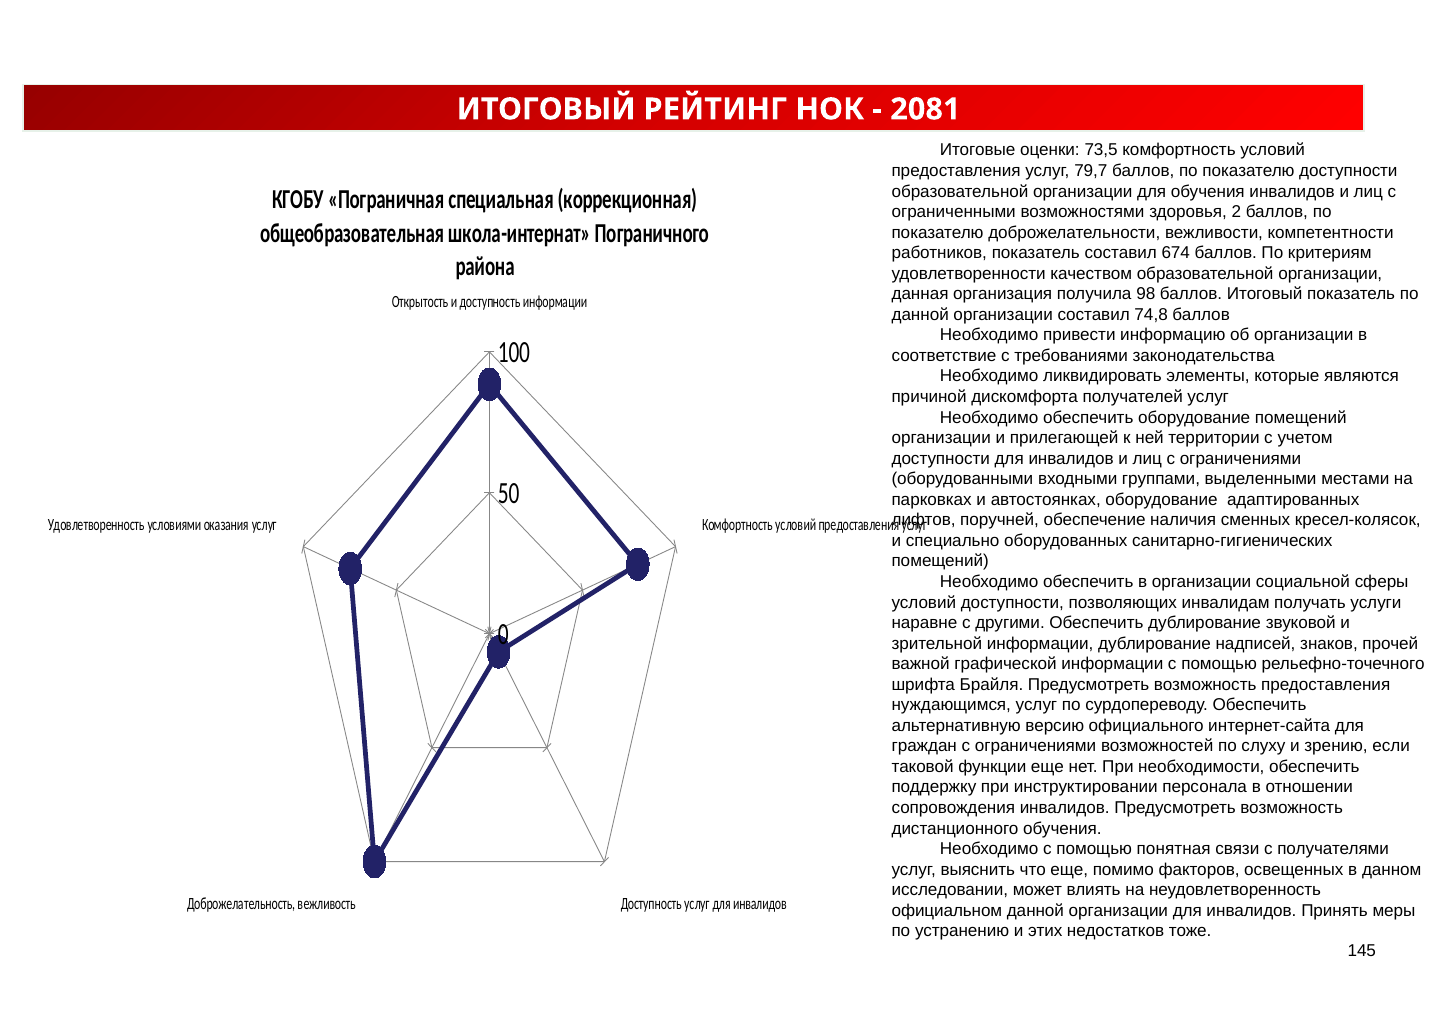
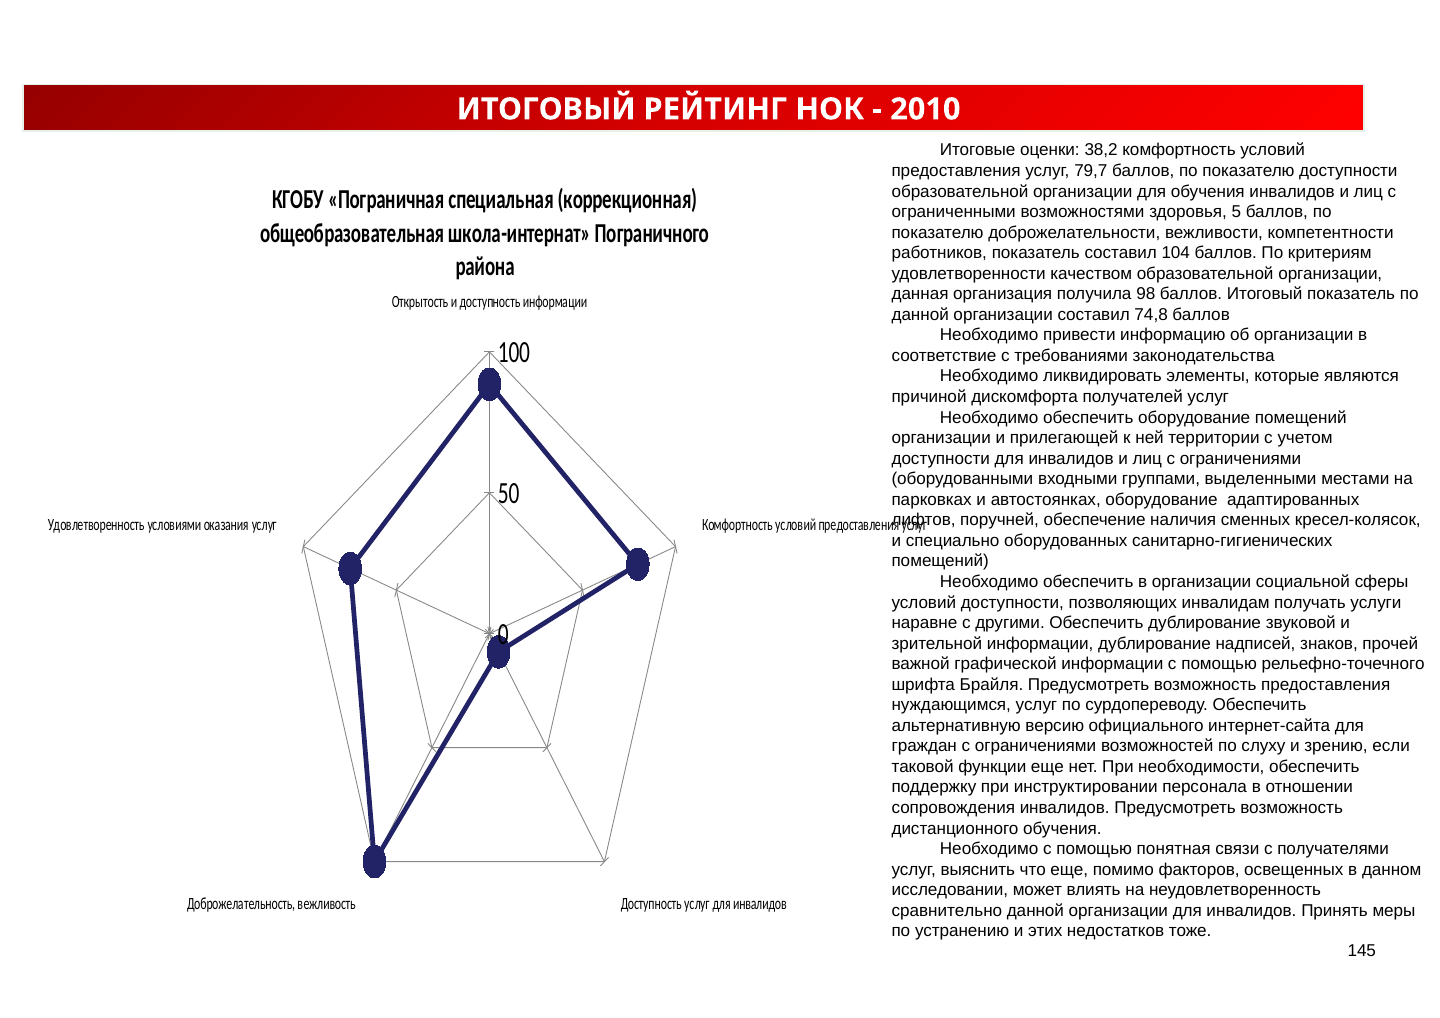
2081: 2081 -> 2010 (925, 109)
73,5: 73,5 -> 38,2 (1101, 150)
2: 2 -> 5 (1236, 212)
674: 674 -> 104 (1176, 253)
официальном: официальном -> сравнительно (947, 911)
